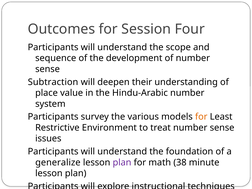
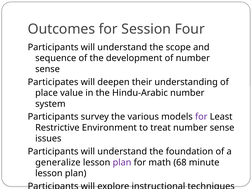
Subtraction: Subtraction -> Participates (53, 82)
for colour: orange -> purple (201, 117)
38: 38 -> 68 (180, 162)
